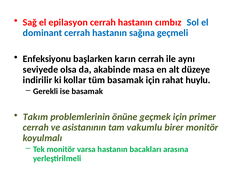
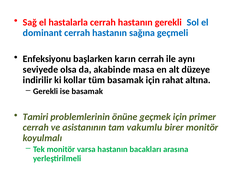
epilasyon: epilasyon -> hastalarla (68, 22)
hastanın cımbız: cımbız -> gerekli (168, 22)
huylu: huylu -> altına (198, 80)
Takım: Takım -> Tamiri (36, 117)
